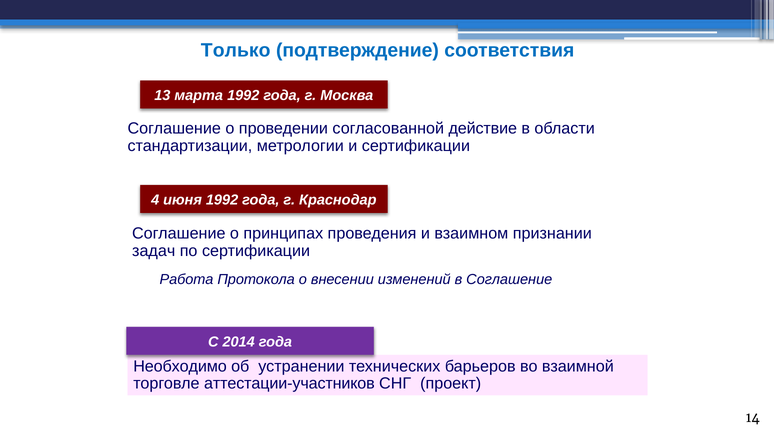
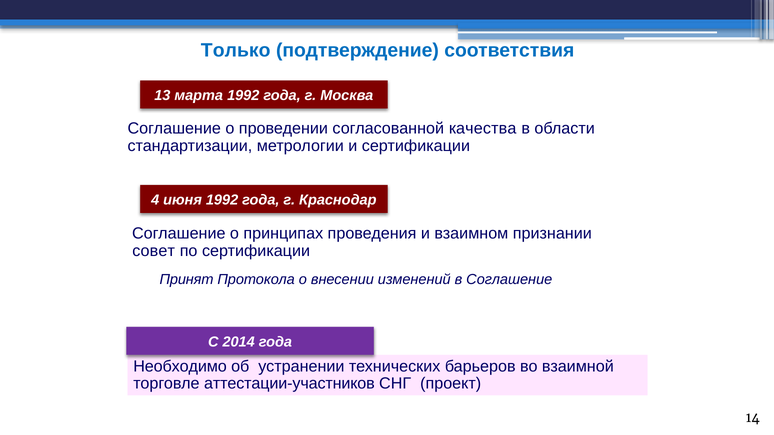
действие: действие -> качества (483, 129)
задач: задач -> совет (154, 251)
Работа: Работа -> Принят (187, 280)
